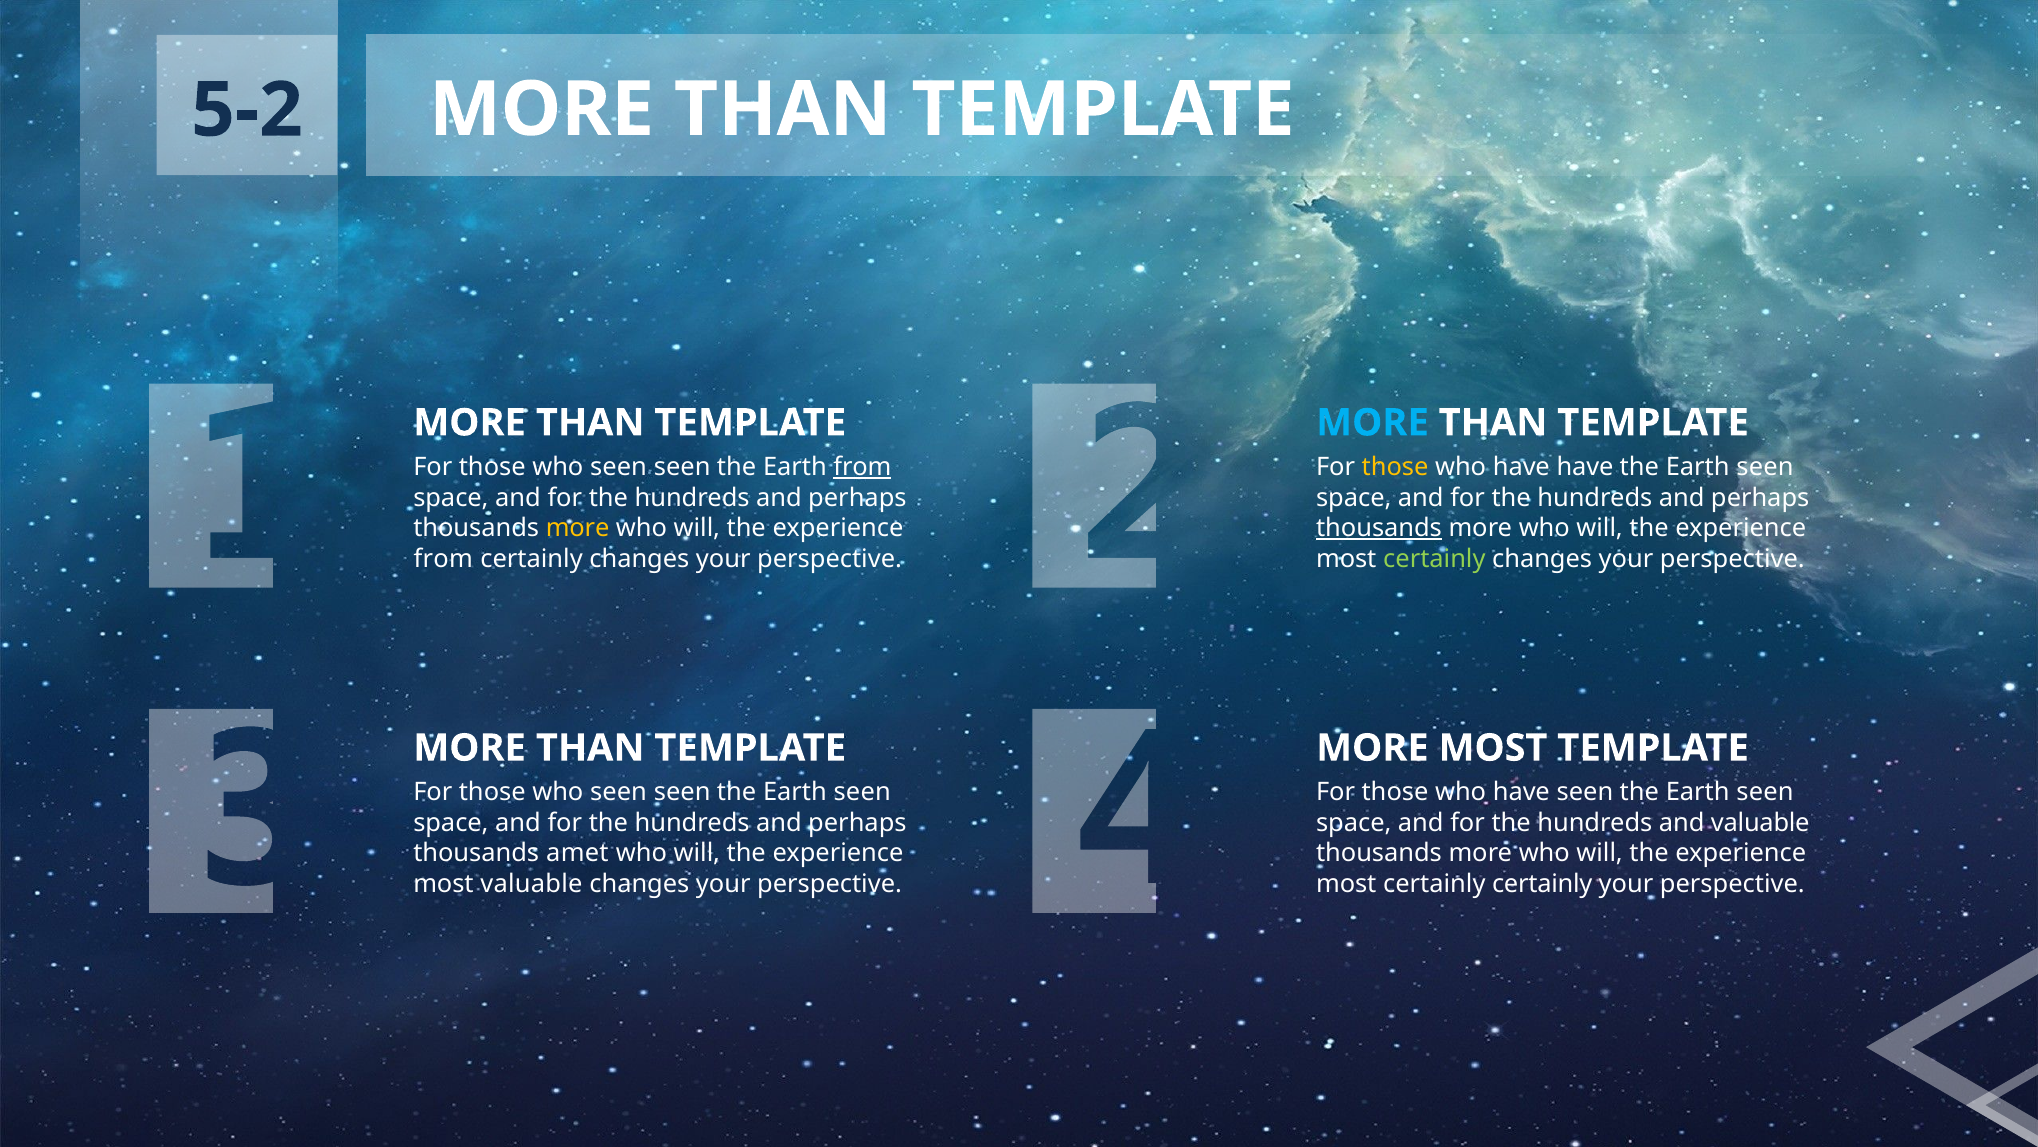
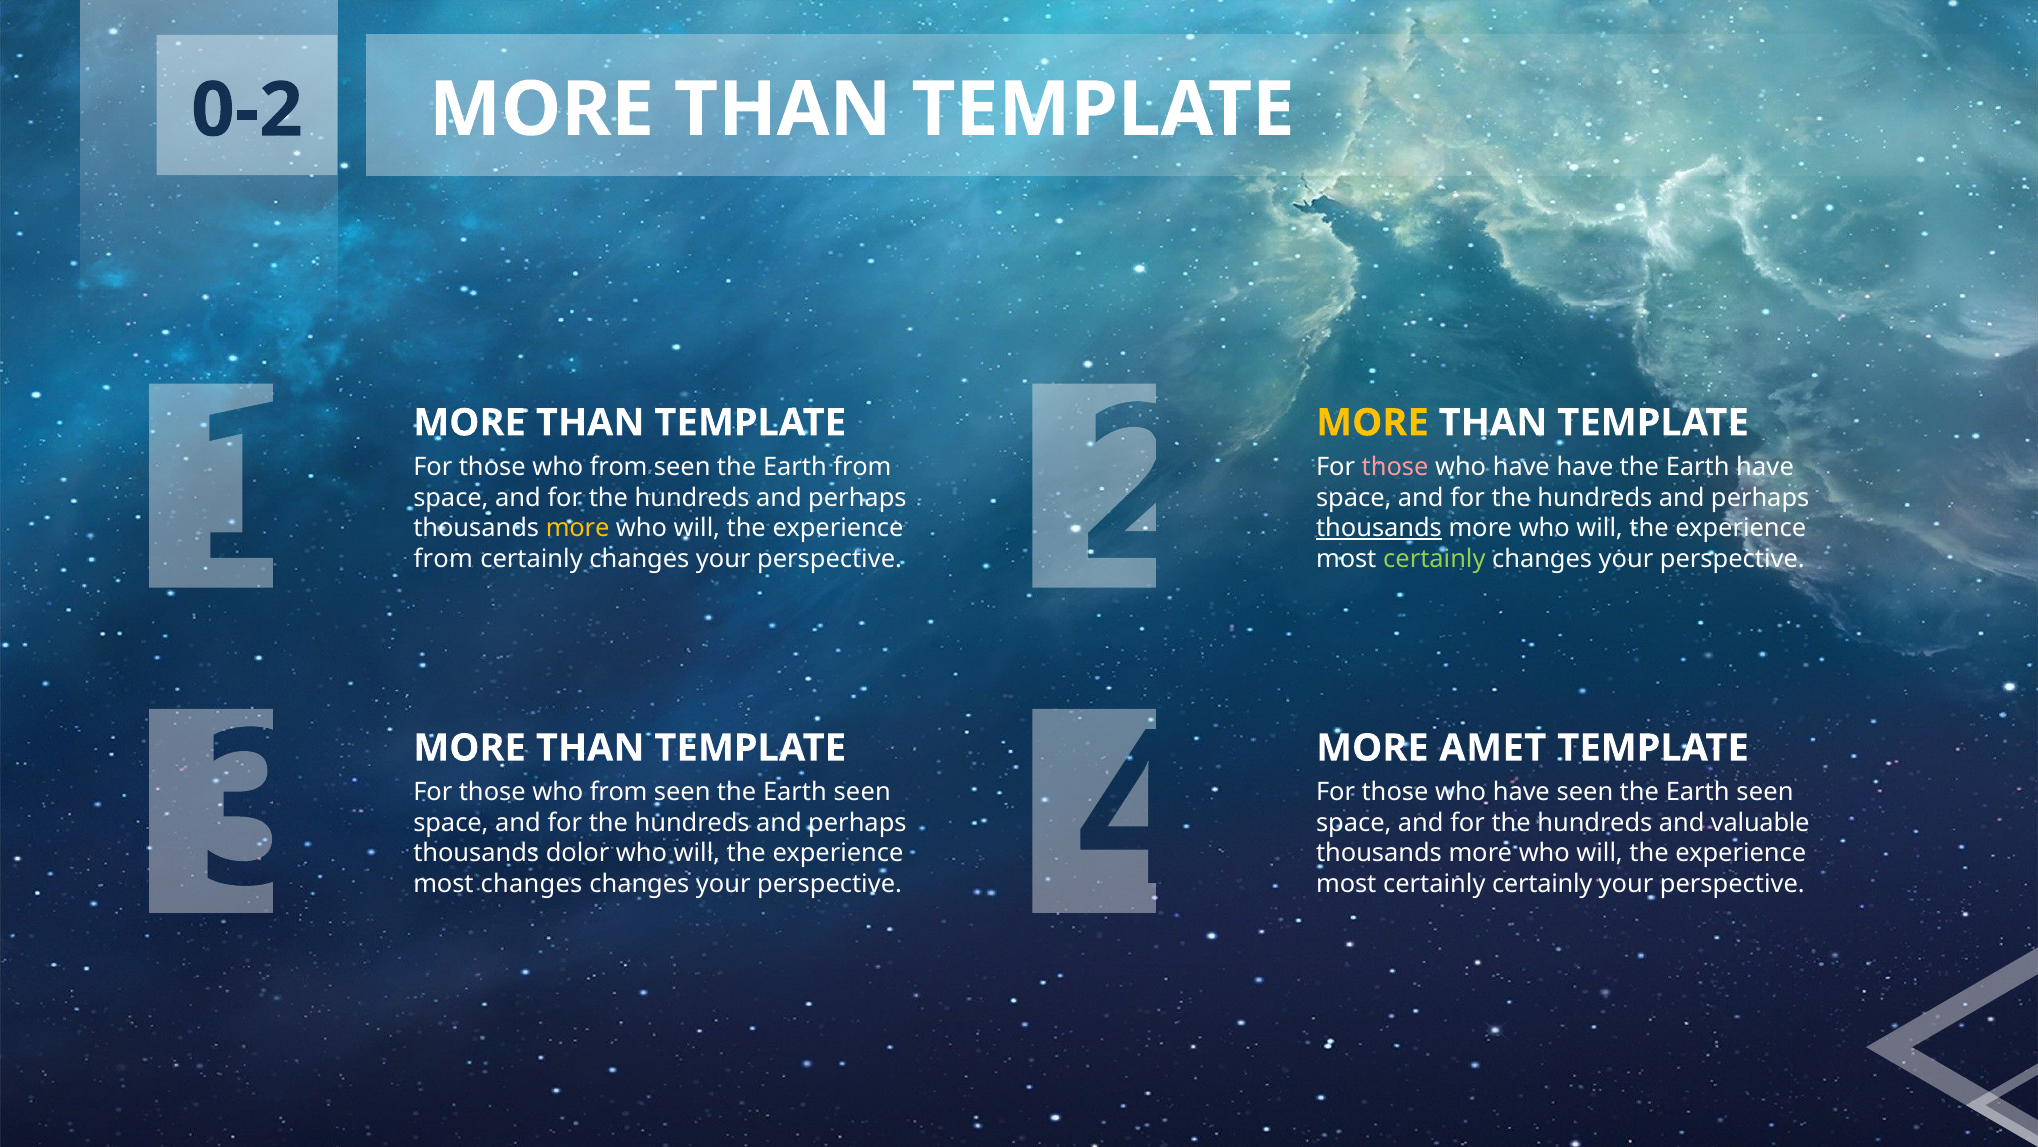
5-2: 5-2 -> 0-2 (247, 110)
MORE colour: light blue -> yellow (1372, 423)
seen: seen -> from (619, 467)
from underline: present -> none (862, 467)
those colour: yellow -> pink (1395, 467)
seen: seen -> have (1765, 467)
MORE MOST: MOST -> AMET (1493, 748)
seen: seen -> from (619, 792)
amet: amet -> dolor (578, 853)
most valuable: valuable -> changes (531, 884)
